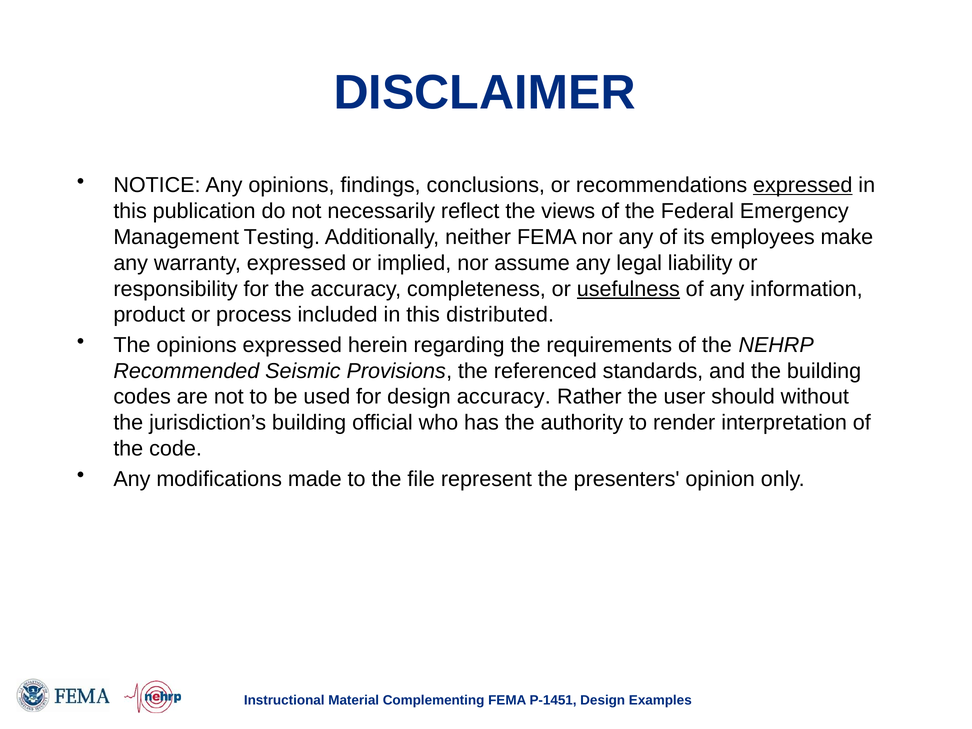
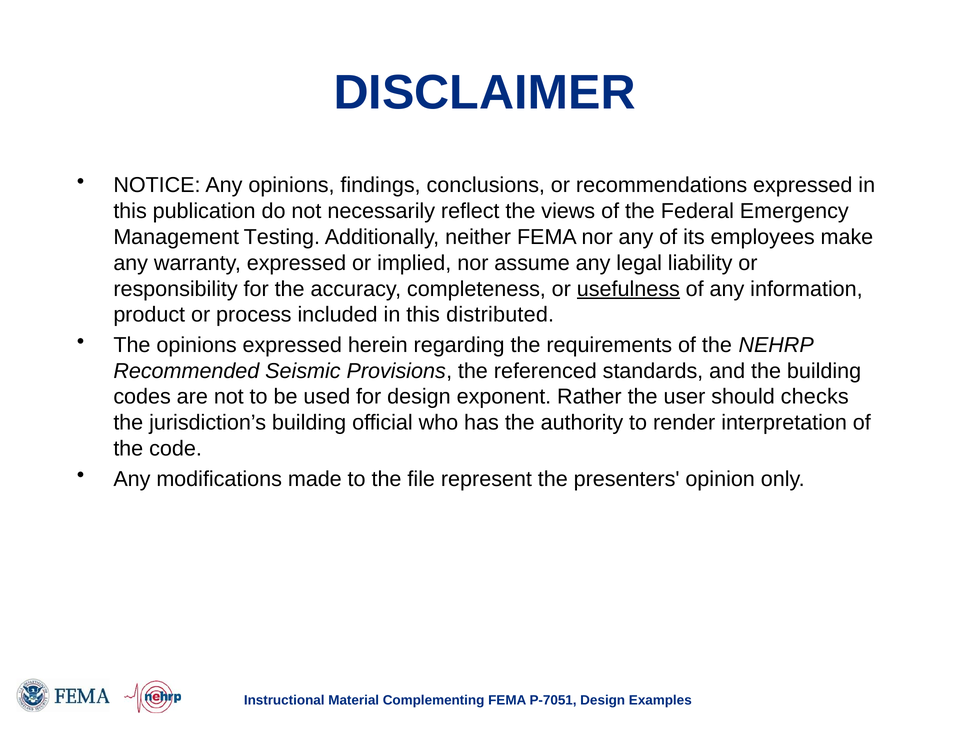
expressed underline: present -> none (803, 185)
design accuracy: accuracy -> exponent (504, 397)
without: without -> checks (815, 397)
P-1451: P-1451 -> P-7051 (553, 700)
